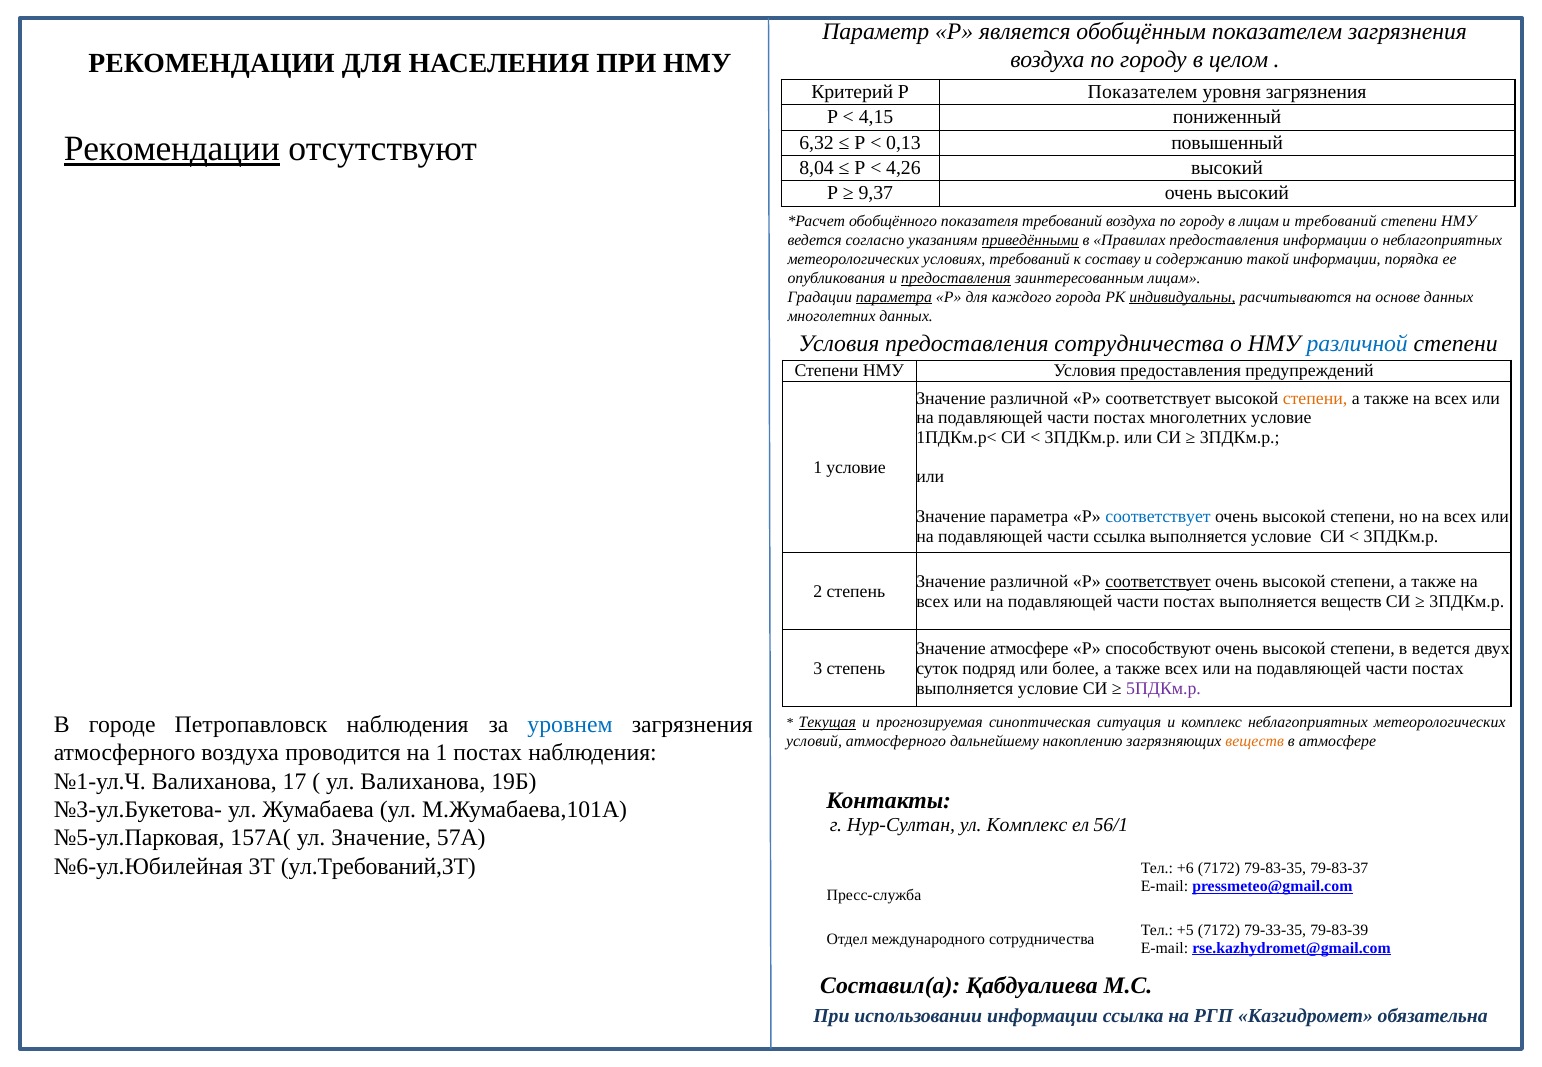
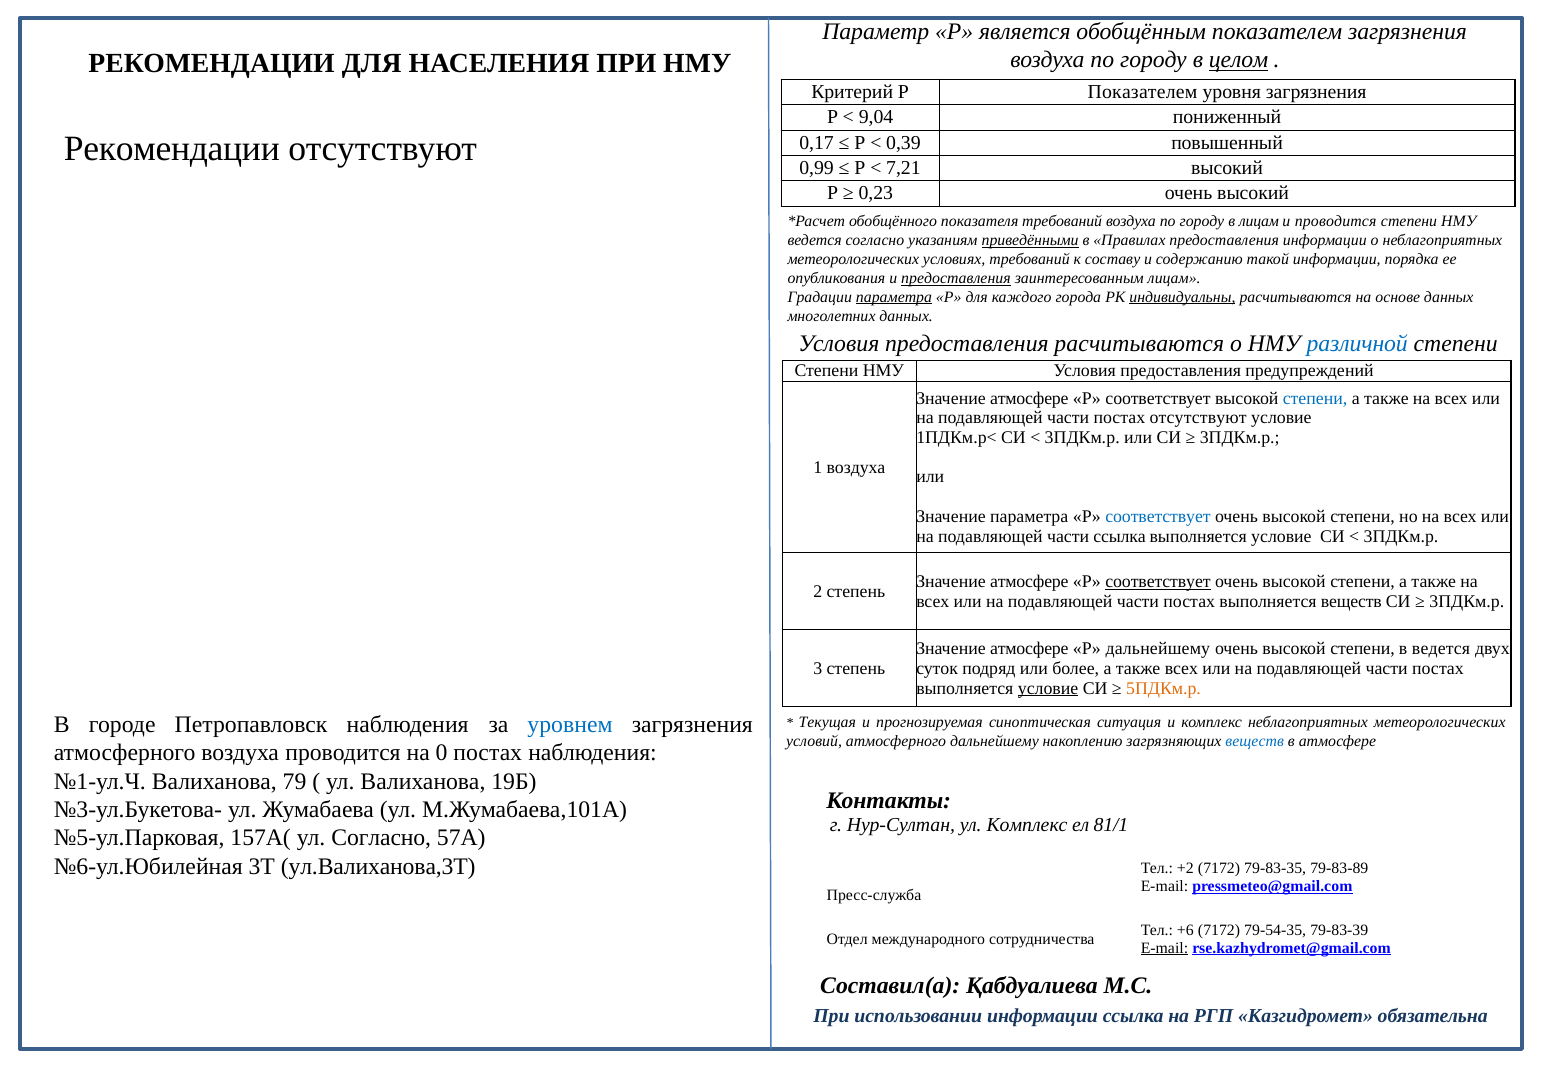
целом underline: none -> present (1239, 60)
4,15: 4,15 -> 9,04 (876, 117)
Рекомендации underline: present -> none (172, 149)
6,32: 6,32 -> 0,17 (817, 143)
0,13: 0,13 -> 0,39 (903, 143)
8,04: 8,04 -> 0,99 (817, 168)
4,26: 4,26 -> 7,21 (903, 168)
9,37: 9,37 -> 0,23 (876, 193)
и требований: требований -> проводится (1336, 222)
предоставления сотрудничества: сотрудничества -> расчитываются (1139, 344)
различной: различной -> атмосфере (1029, 398)
степени colour: orange -> blue (1315, 398)
постах многолетних: многолетних -> отсутствуют (1198, 418)
1 условие: условие -> воздуха (856, 467)
различной: различной -> атмосфере (1029, 582)
Р способствуют: способствуют -> дальнейшему (1158, 649)
условие underline: none -> present (1048, 688)
5ПДКм.р colour: purple -> orange (1164, 688)
Текущая underline: present -> none (827, 723)
веществ colour: orange -> blue (1255, 742)
на 1: 1 -> 0 (442, 753)
17: 17 -> 79 (295, 782)
56/1: 56/1 -> 81/1 (1111, 825)
ул Значение: Значение -> Согласно (381, 839)
ул.Требований,3Т: ул.Требований,3Т -> ул.Валиханова,3Т (378, 867)
+6: +6 -> +2 (1185, 869)
79-83-37: 79-83-37 -> 79-83-89 (1339, 869)
+5: +5 -> +6 (1185, 931)
79-33-35: 79-33-35 -> 79-54-35 (1275, 931)
E-mail underline: none -> present (1164, 948)
